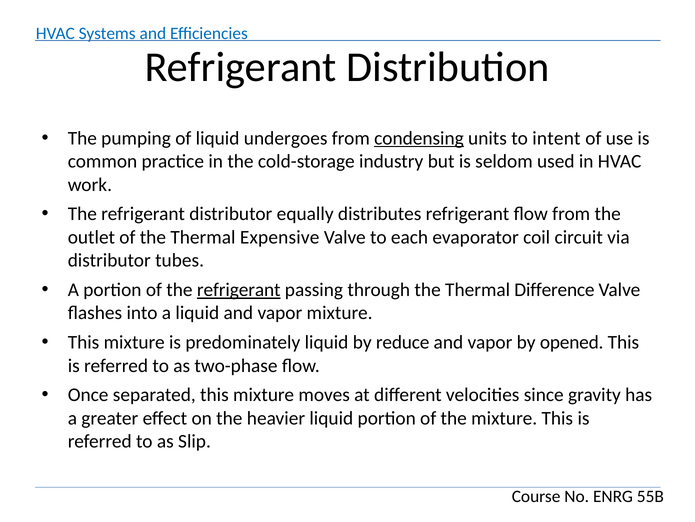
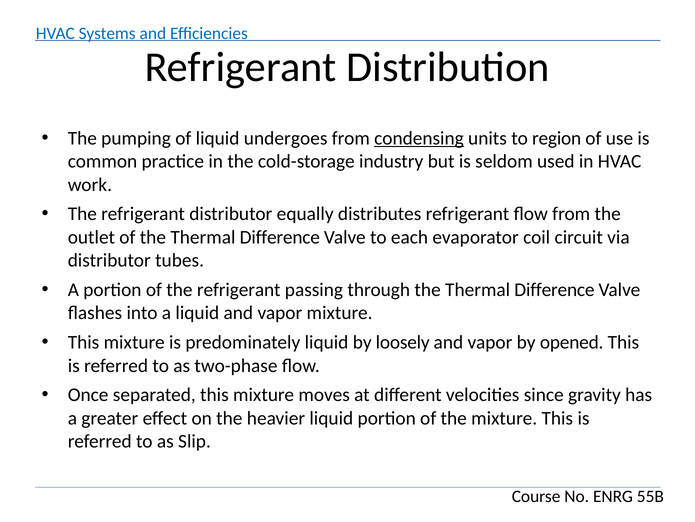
intent: intent -> region (557, 138)
of the Thermal Expensive: Expensive -> Difference (280, 237)
refrigerant underline: present -> none (239, 289)
reduce: reduce -> loosely (403, 342)
